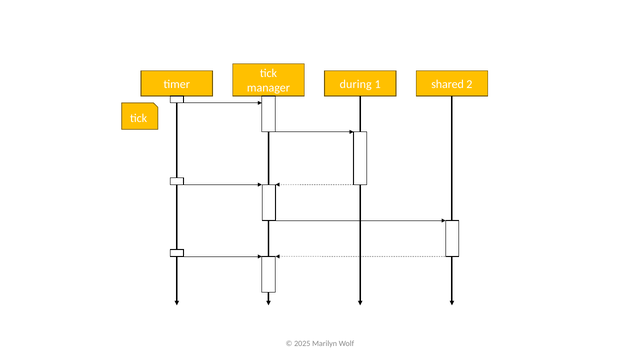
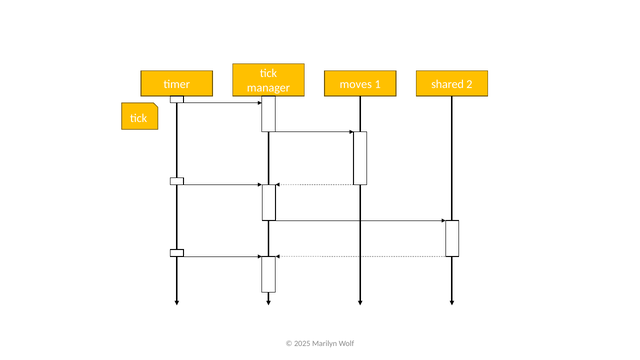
during: during -> moves (356, 84)
